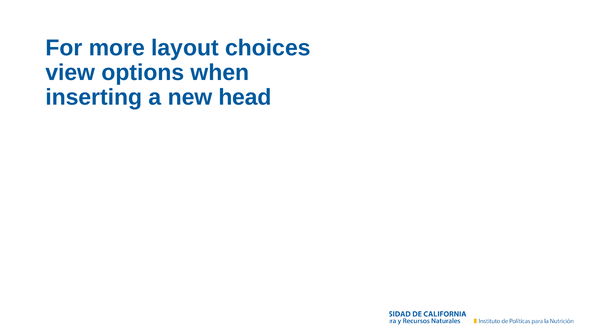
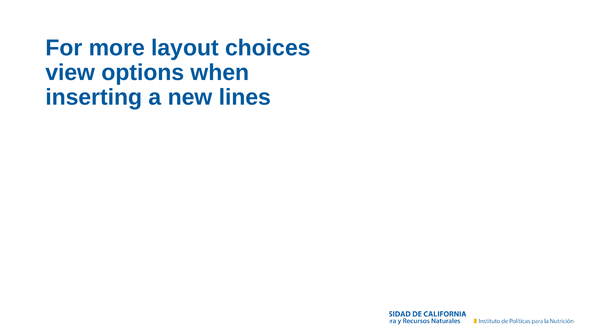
head: head -> lines (245, 97)
